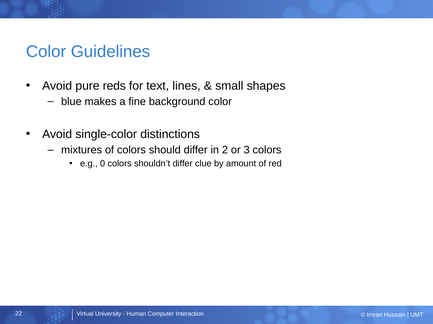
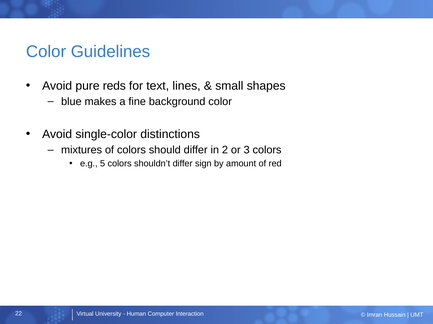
0: 0 -> 5 (103, 164)
clue: clue -> sign (203, 164)
